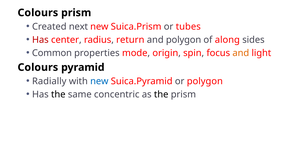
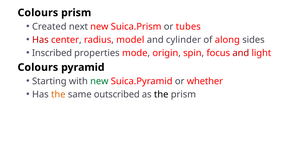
return: return -> model (130, 40)
and polygon: polygon -> cylinder (184, 40)
Common: Common -> Inscribed (52, 53)
and colour: orange -> red (241, 53)
Radially: Radially -> Starting (49, 81)
new colour: blue -> green (99, 81)
or polygon: polygon -> whether (205, 81)
the colour: black -> orange (58, 95)
concentric: concentric -> outscribed (117, 95)
